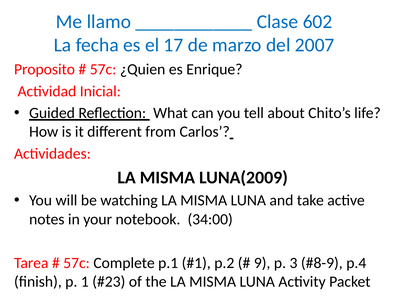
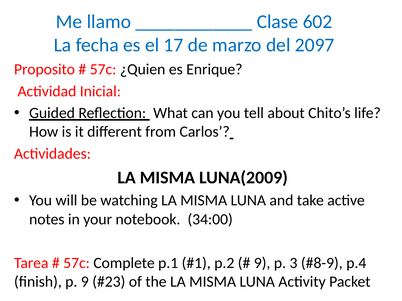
2007: 2007 -> 2097 (315, 45)
p 1: 1 -> 9 (85, 282)
